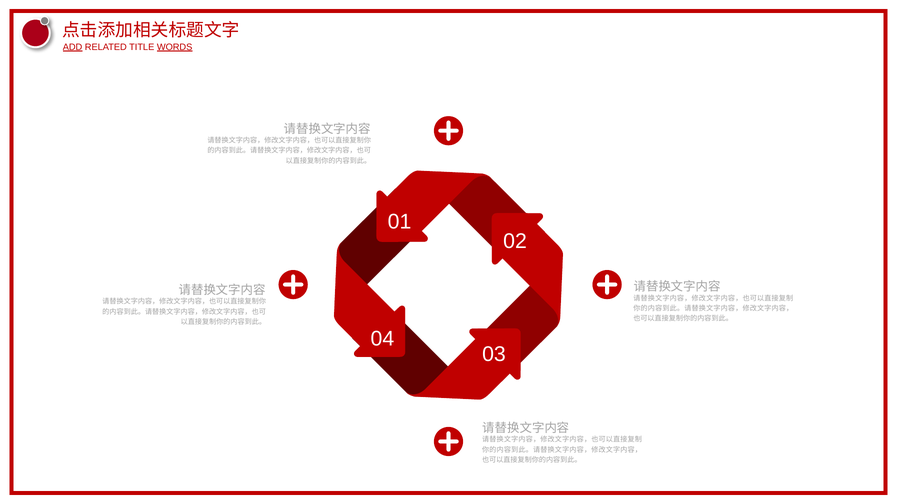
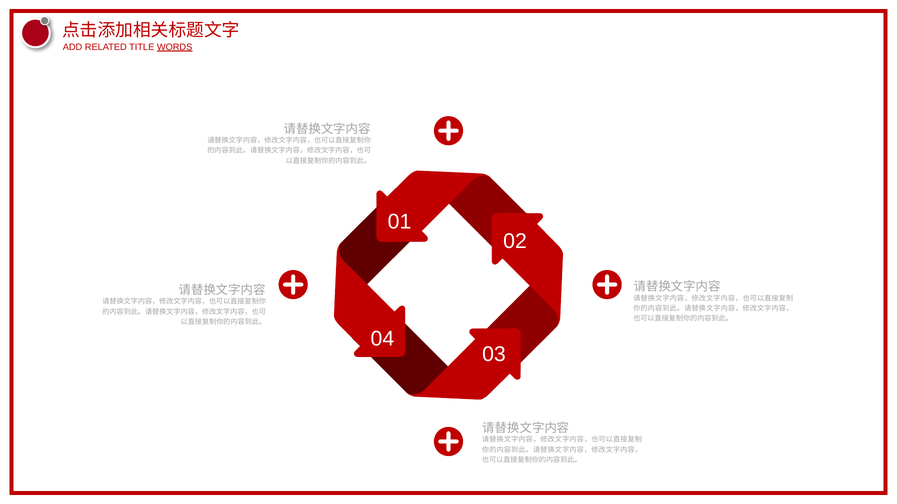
ADD underline: present -> none (73, 47)
